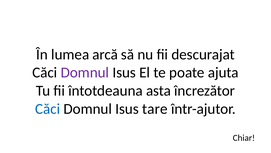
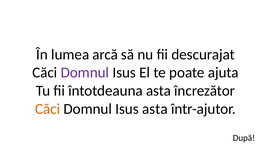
Căci colour: blue -> orange (48, 108)
Isus tare: tare -> asta (155, 108)
Chiar: Chiar -> După (244, 137)
